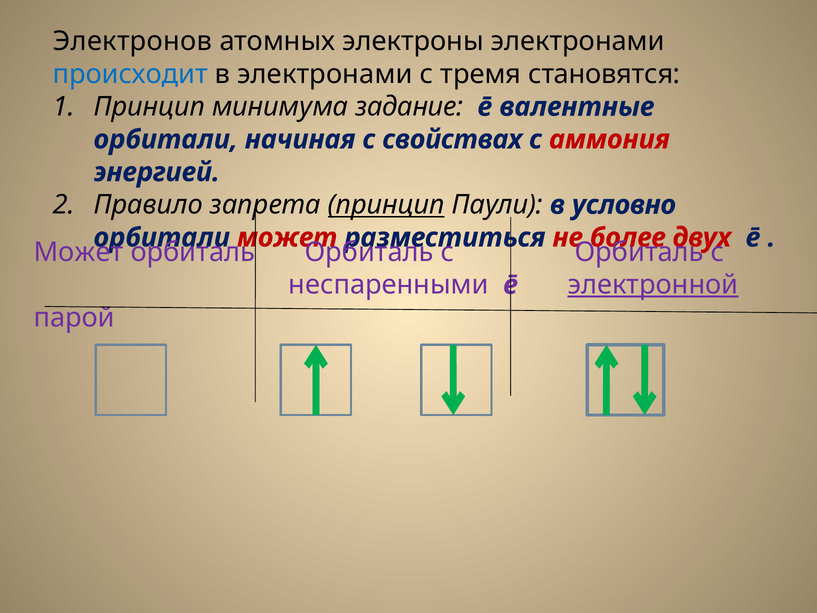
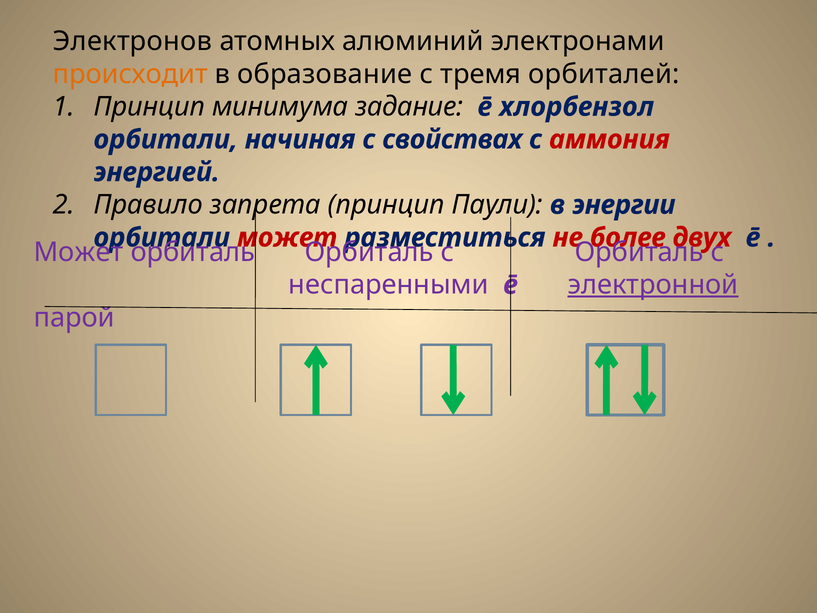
электроны: электроны -> алюминий (413, 41)
происходит colour: blue -> orange (130, 74)
в электронами: электронами -> образование (325, 74)
становятся: становятся -> орбиталей (604, 74)
валентные: валентные -> хлорбензол (577, 107)
принцип underline: present -> none (386, 205)
условно: условно -> энергии (624, 205)
